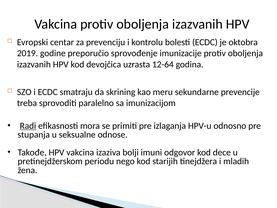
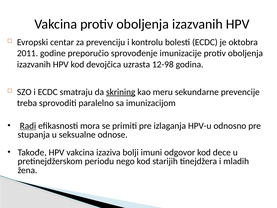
2019: 2019 -> 2011 (27, 53)
12-64: 12-64 -> 12-98 (163, 64)
skrining underline: none -> present (121, 92)
